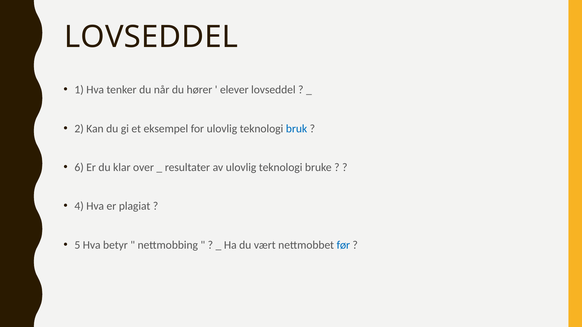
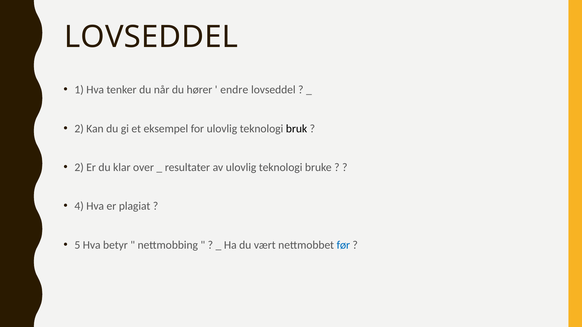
elever: elever -> endre (234, 90)
bruk colour: blue -> black (297, 129)
6: 6 -> 2 (79, 168)
